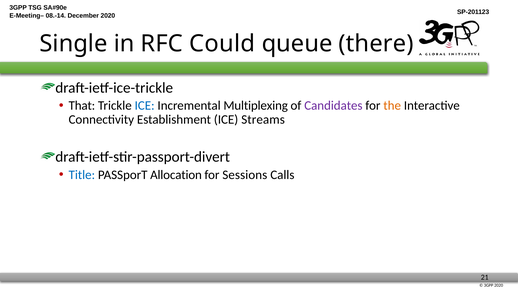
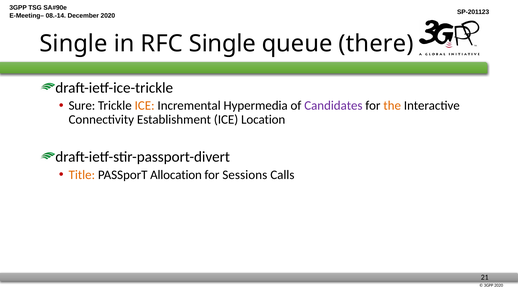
RFC Could: Could -> Single (222, 44)
That: That -> Sure (82, 105)
ICE colour: blue -> orange (145, 105)
Multiplexing: Multiplexing -> Hypermedia (256, 105)
Streams: Streams -> Location (263, 119)
Title colour: blue -> orange (82, 174)
